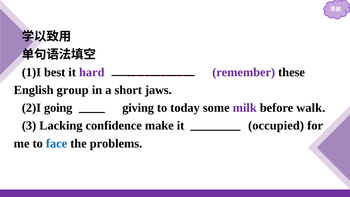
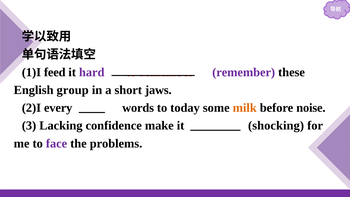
best: best -> feed (55, 72)
going: going -> every (58, 108)
giving: giving -> words (138, 108)
milk colour: purple -> orange (245, 108)
walk: walk -> noise (311, 108)
occupied: occupied -> shocking (276, 126)
face colour: blue -> purple (57, 143)
